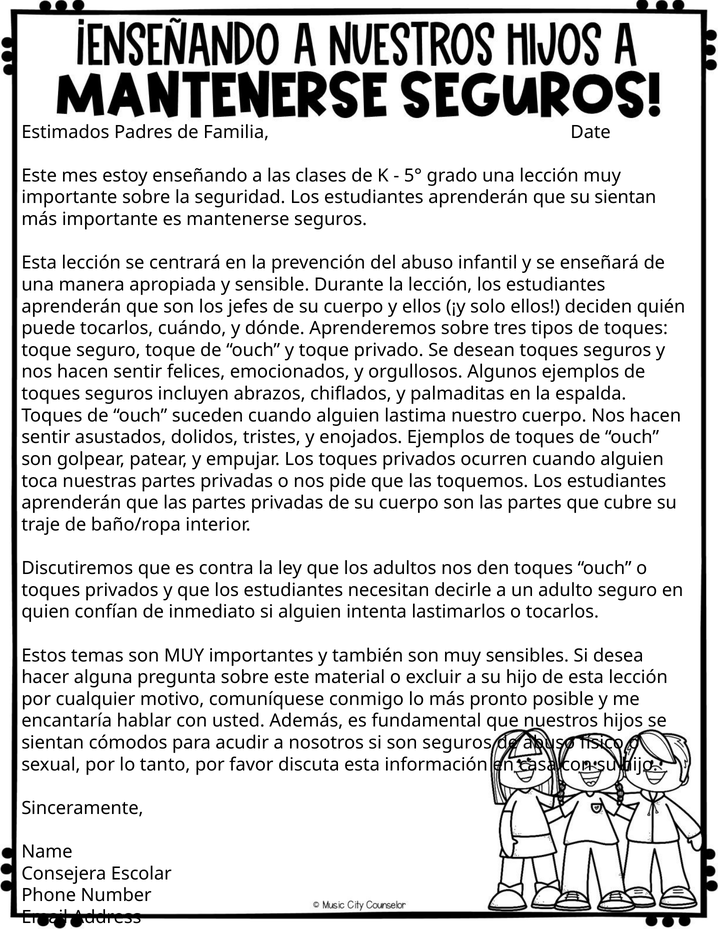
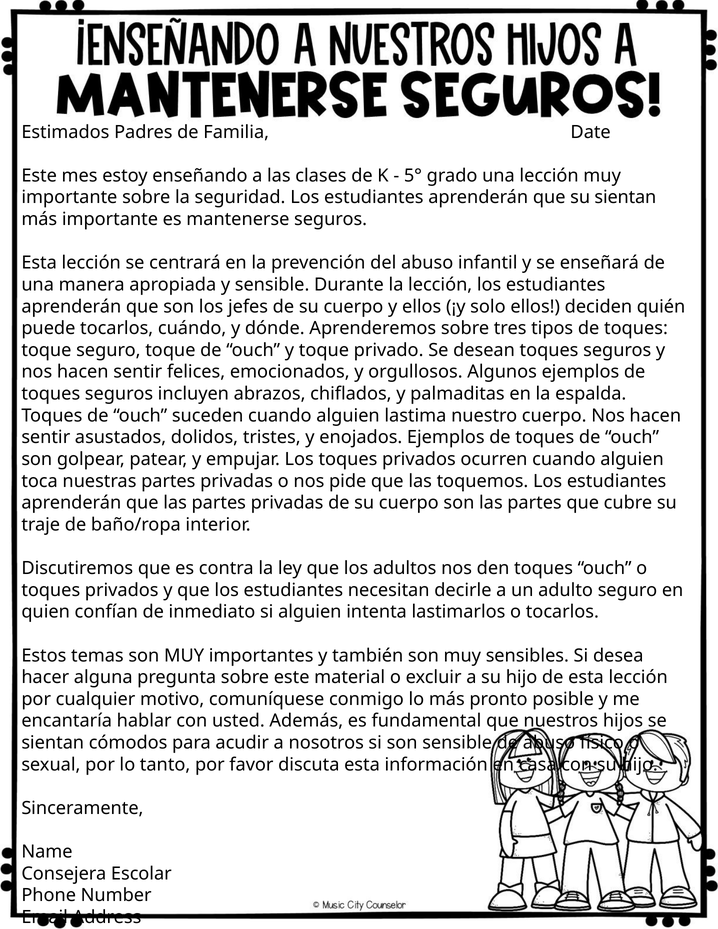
son seguros: seguros -> sensible (457, 743)
